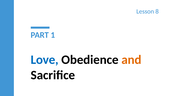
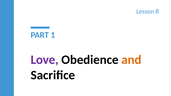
Love colour: blue -> purple (45, 60)
